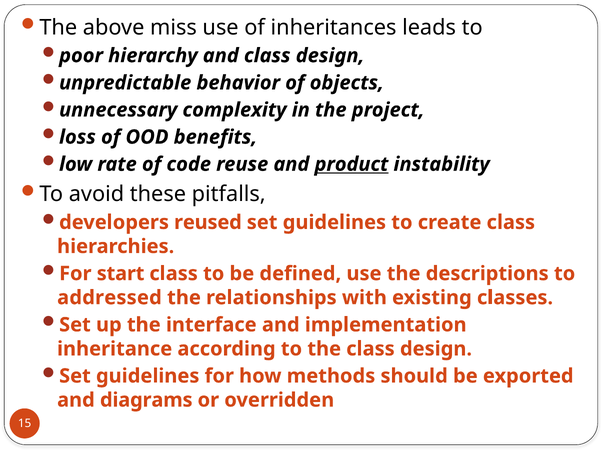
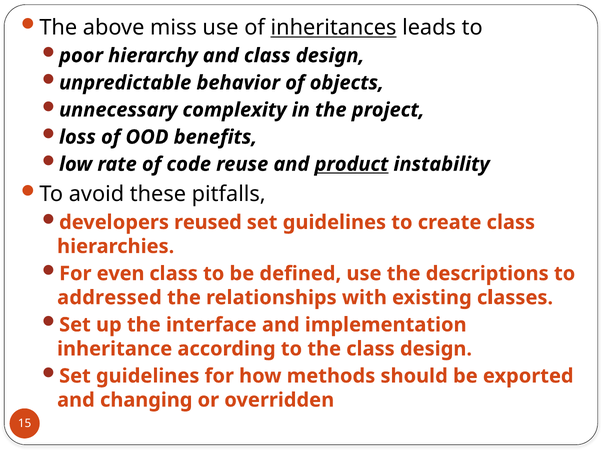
inheritances underline: none -> present (334, 28)
start: start -> even (121, 274)
diagrams: diagrams -> changing (146, 400)
